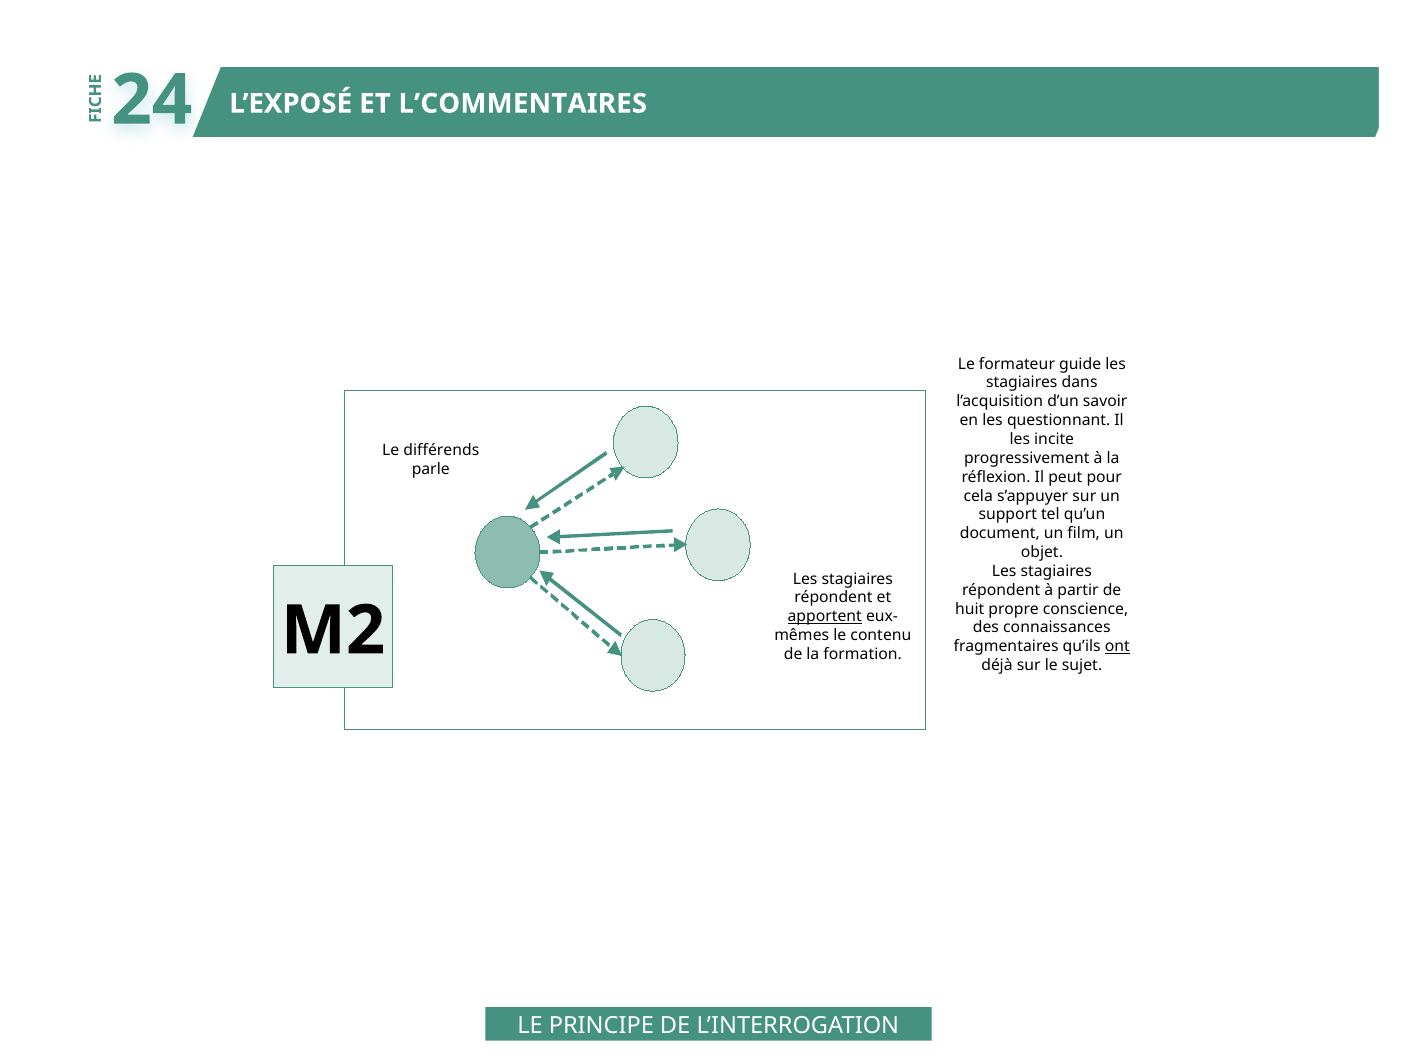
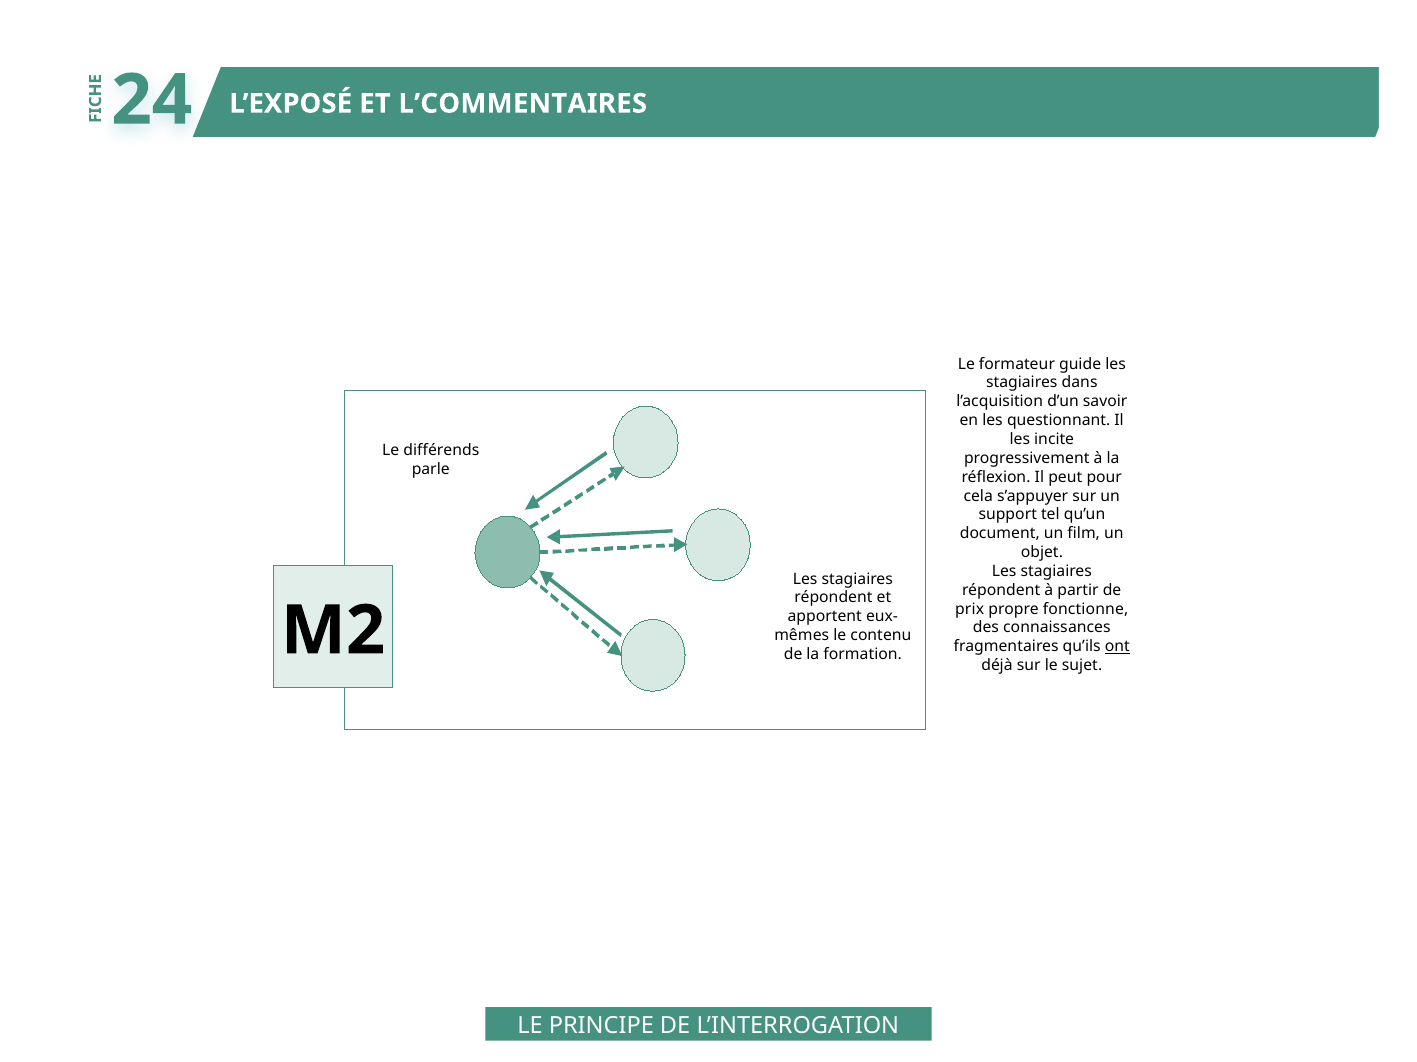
huit: huit -> prix (970, 609)
conscience: conscience -> fonctionne (1086, 609)
apportent underline: present -> none (825, 617)
